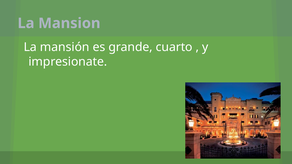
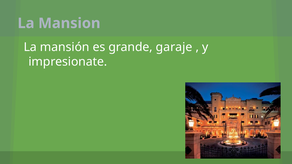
cuarto: cuarto -> garaje (174, 47)
